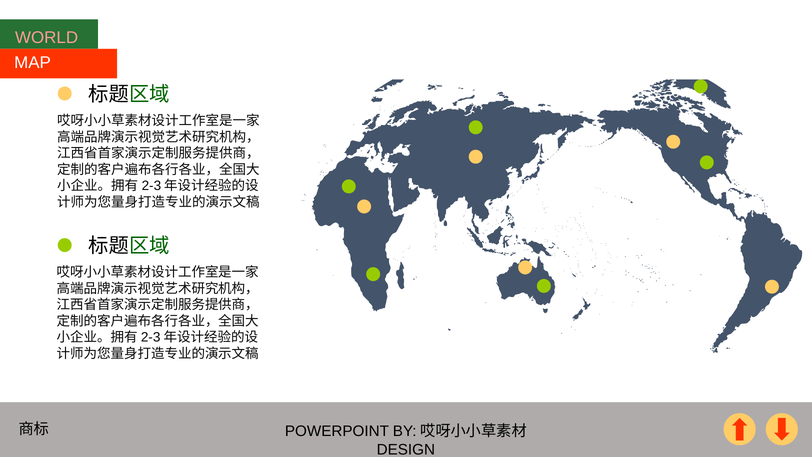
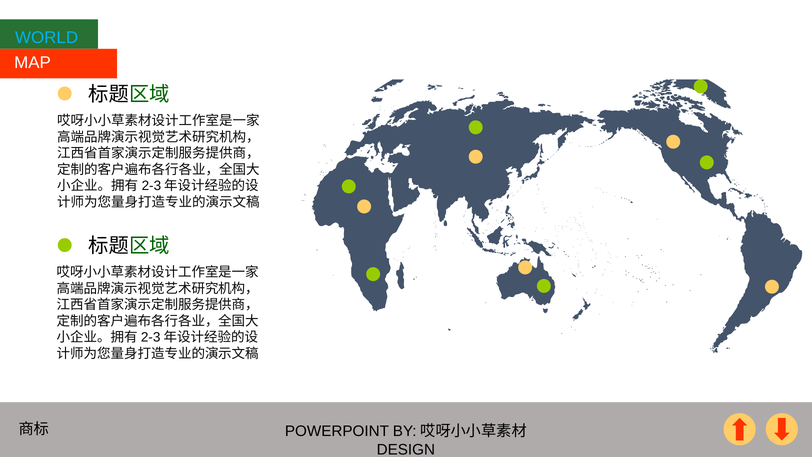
WORLD colour: pink -> light blue (47, 38)
